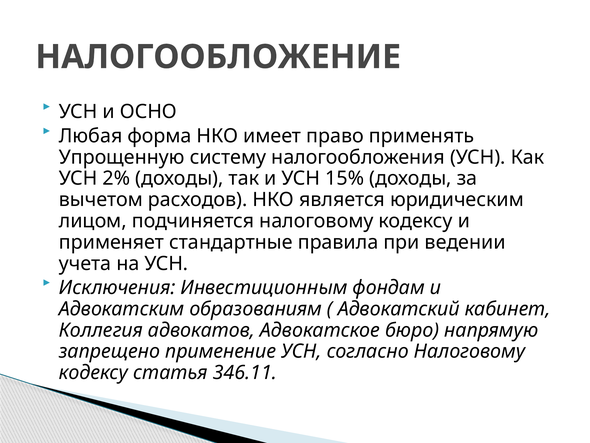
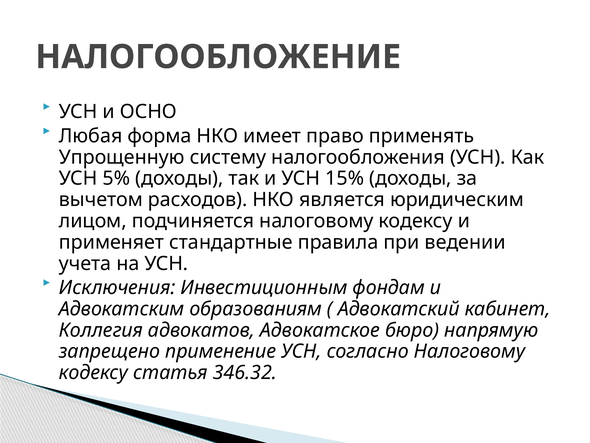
2%: 2% -> 5% (116, 178)
346.11: 346.11 -> 346.32 (245, 372)
